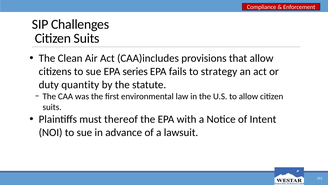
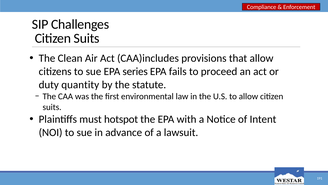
strategy: strategy -> proceed (219, 71)
thereof: thereof -> hotspot (121, 119)
